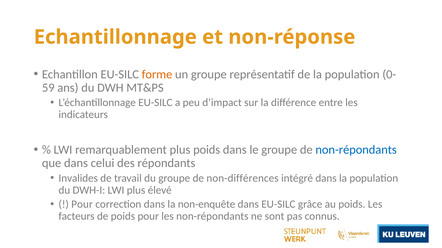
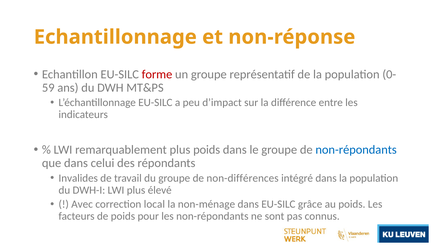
forme colour: orange -> red (157, 74)
Pour: Pour -> Avec (82, 205)
correction dans: dans -> local (154, 205)
non-enquête: non-enquête -> non-ménage (206, 205)
